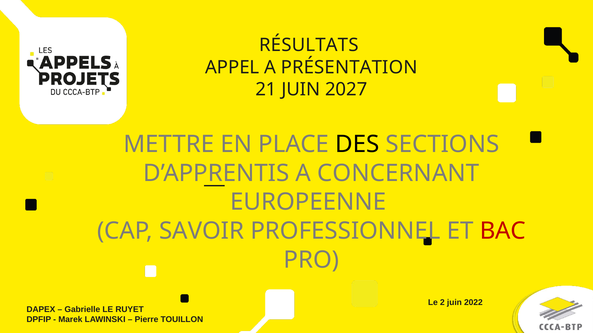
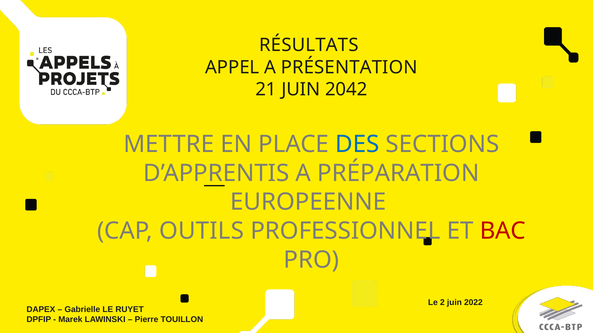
2027: 2027 -> 2042 (346, 90)
DES colour: black -> blue (357, 145)
CONCERNANT: CONCERNANT -> PRÉPARATION (398, 173)
SAVOIR: SAVOIR -> OUTILS (201, 231)
